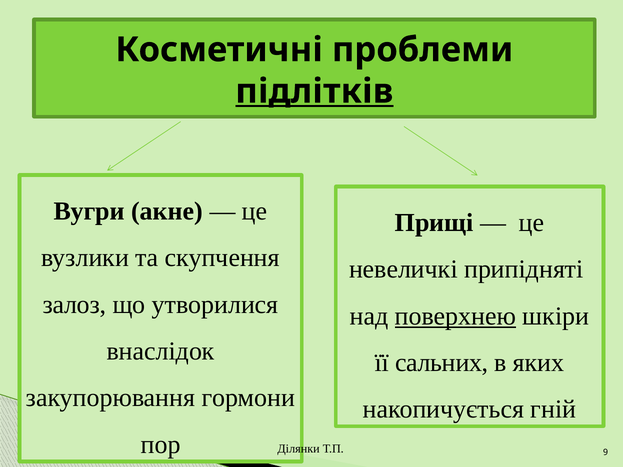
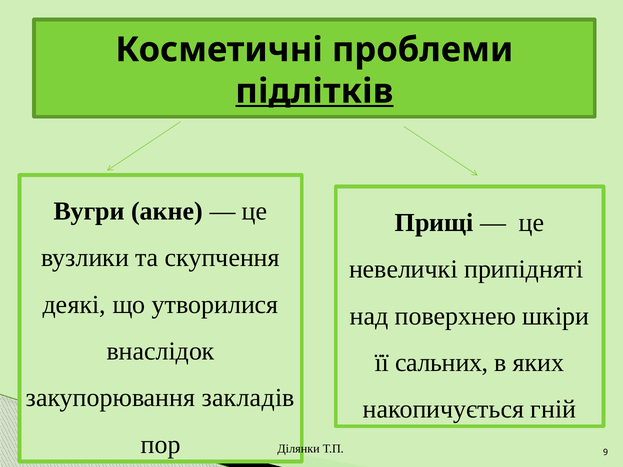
залоз: залоз -> деякі (74, 305)
поверхнею underline: present -> none (455, 316)
гормони: гормони -> закладів (248, 398)
